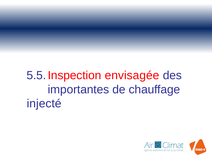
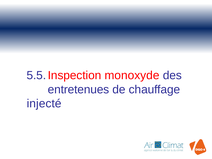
envisagée: envisagée -> monoxyde (132, 75)
importantes: importantes -> entretenues (78, 89)
